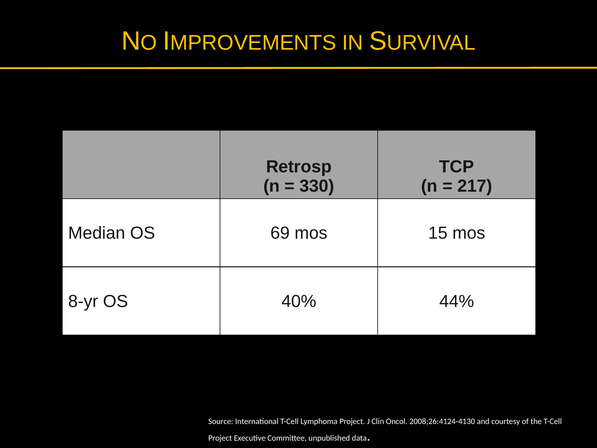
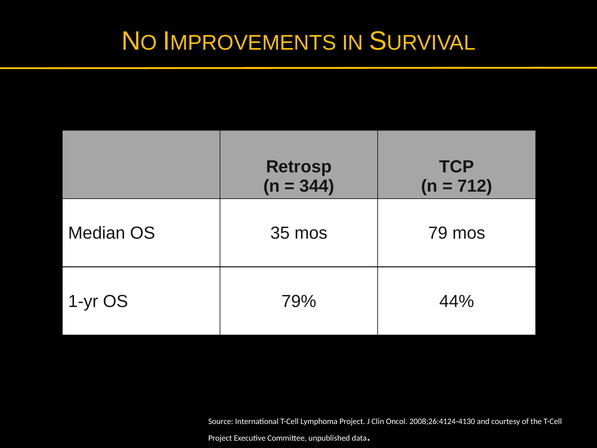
330: 330 -> 344 (317, 186)
217: 217 -> 712 (475, 186)
69: 69 -> 35 (280, 233)
15: 15 -> 79 (438, 233)
8-yr: 8-yr -> 1-yr (83, 301)
40%: 40% -> 79% (299, 301)
